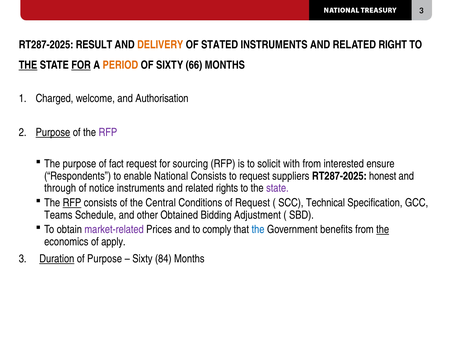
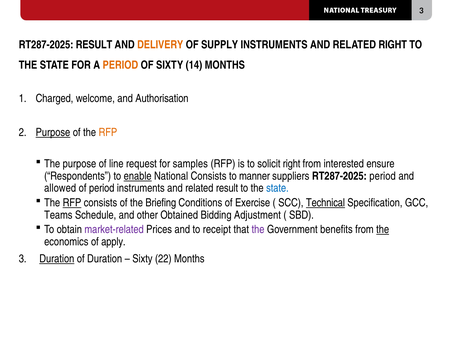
STATED: STATED -> SUPPLY (220, 45)
THE underline: present -> none (28, 65)
FOR underline: present -> none (81, 65)
66: 66 -> 14 (194, 65)
RFP colour: purple -> orange (108, 132)
fact: fact -> line (116, 164)
sourcing: sourcing -> samples (190, 164)
solicit with: with -> right (292, 164)
enable underline: none -> present (138, 176)
to request: request -> manner (255, 176)
RT287-2025 honest: honest -> period (383, 176)
through: through -> allowed (60, 188)
of notice: notice -> period (102, 188)
related rights: rights -> result (227, 188)
state colour: purple -> blue (277, 188)
Central: Central -> Briefing (161, 203)
of Request: Request -> Exercise (253, 203)
Technical underline: none -> present (326, 203)
comply: comply -> receipt (217, 230)
the colour: blue -> purple (258, 230)
of Purpose: Purpose -> Duration (105, 259)
84: 84 -> 22 (163, 259)
